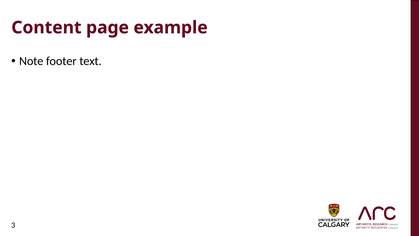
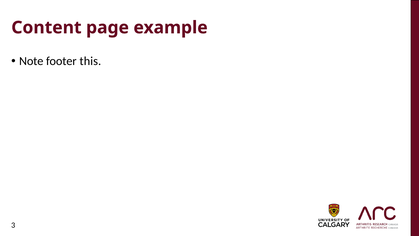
text: text -> this (90, 61)
